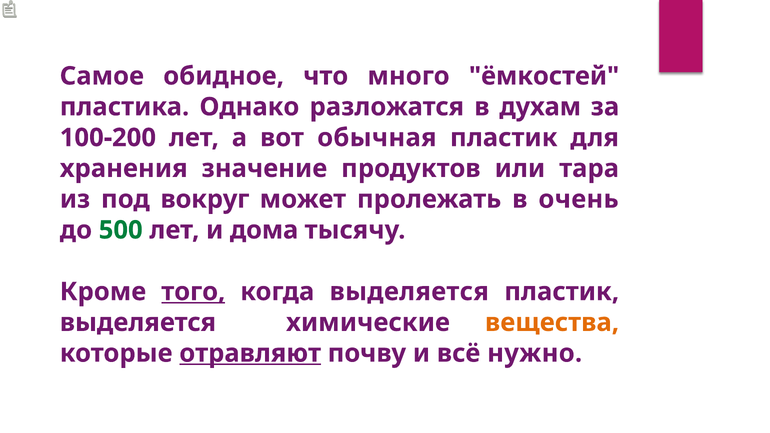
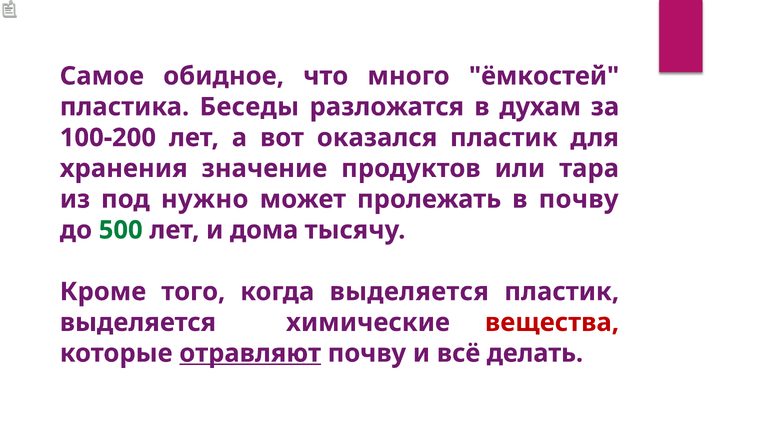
Однако: Однако -> Беседы (249, 107)
обычная: обычная -> оказался (377, 138)
вокруг: вокруг -> нужно (205, 199)
в очень: очень -> почву (579, 199)
того underline: present -> none (193, 292)
вещества colour: orange -> red (552, 323)
нужно: нужно -> делать (535, 353)
